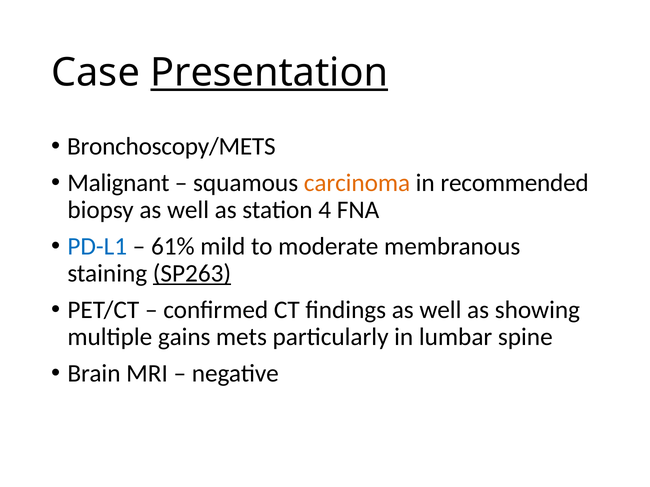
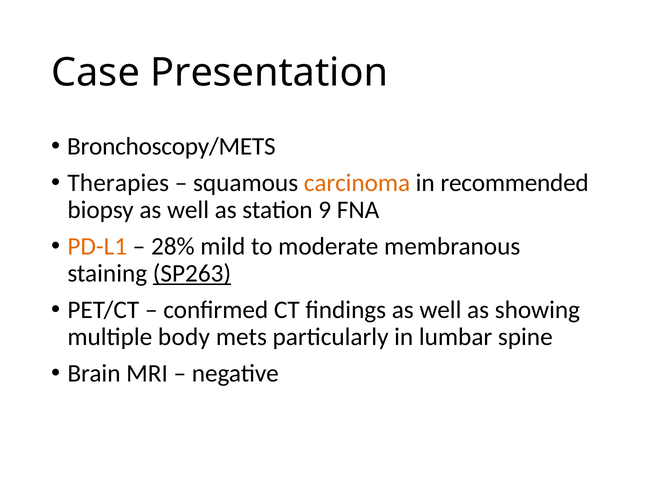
Presentation underline: present -> none (269, 73)
Malignant: Malignant -> Therapies (118, 183)
4: 4 -> 9 (325, 210)
PD-L1 colour: blue -> orange (97, 247)
61%: 61% -> 28% (173, 247)
gains: gains -> body (184, 337)
